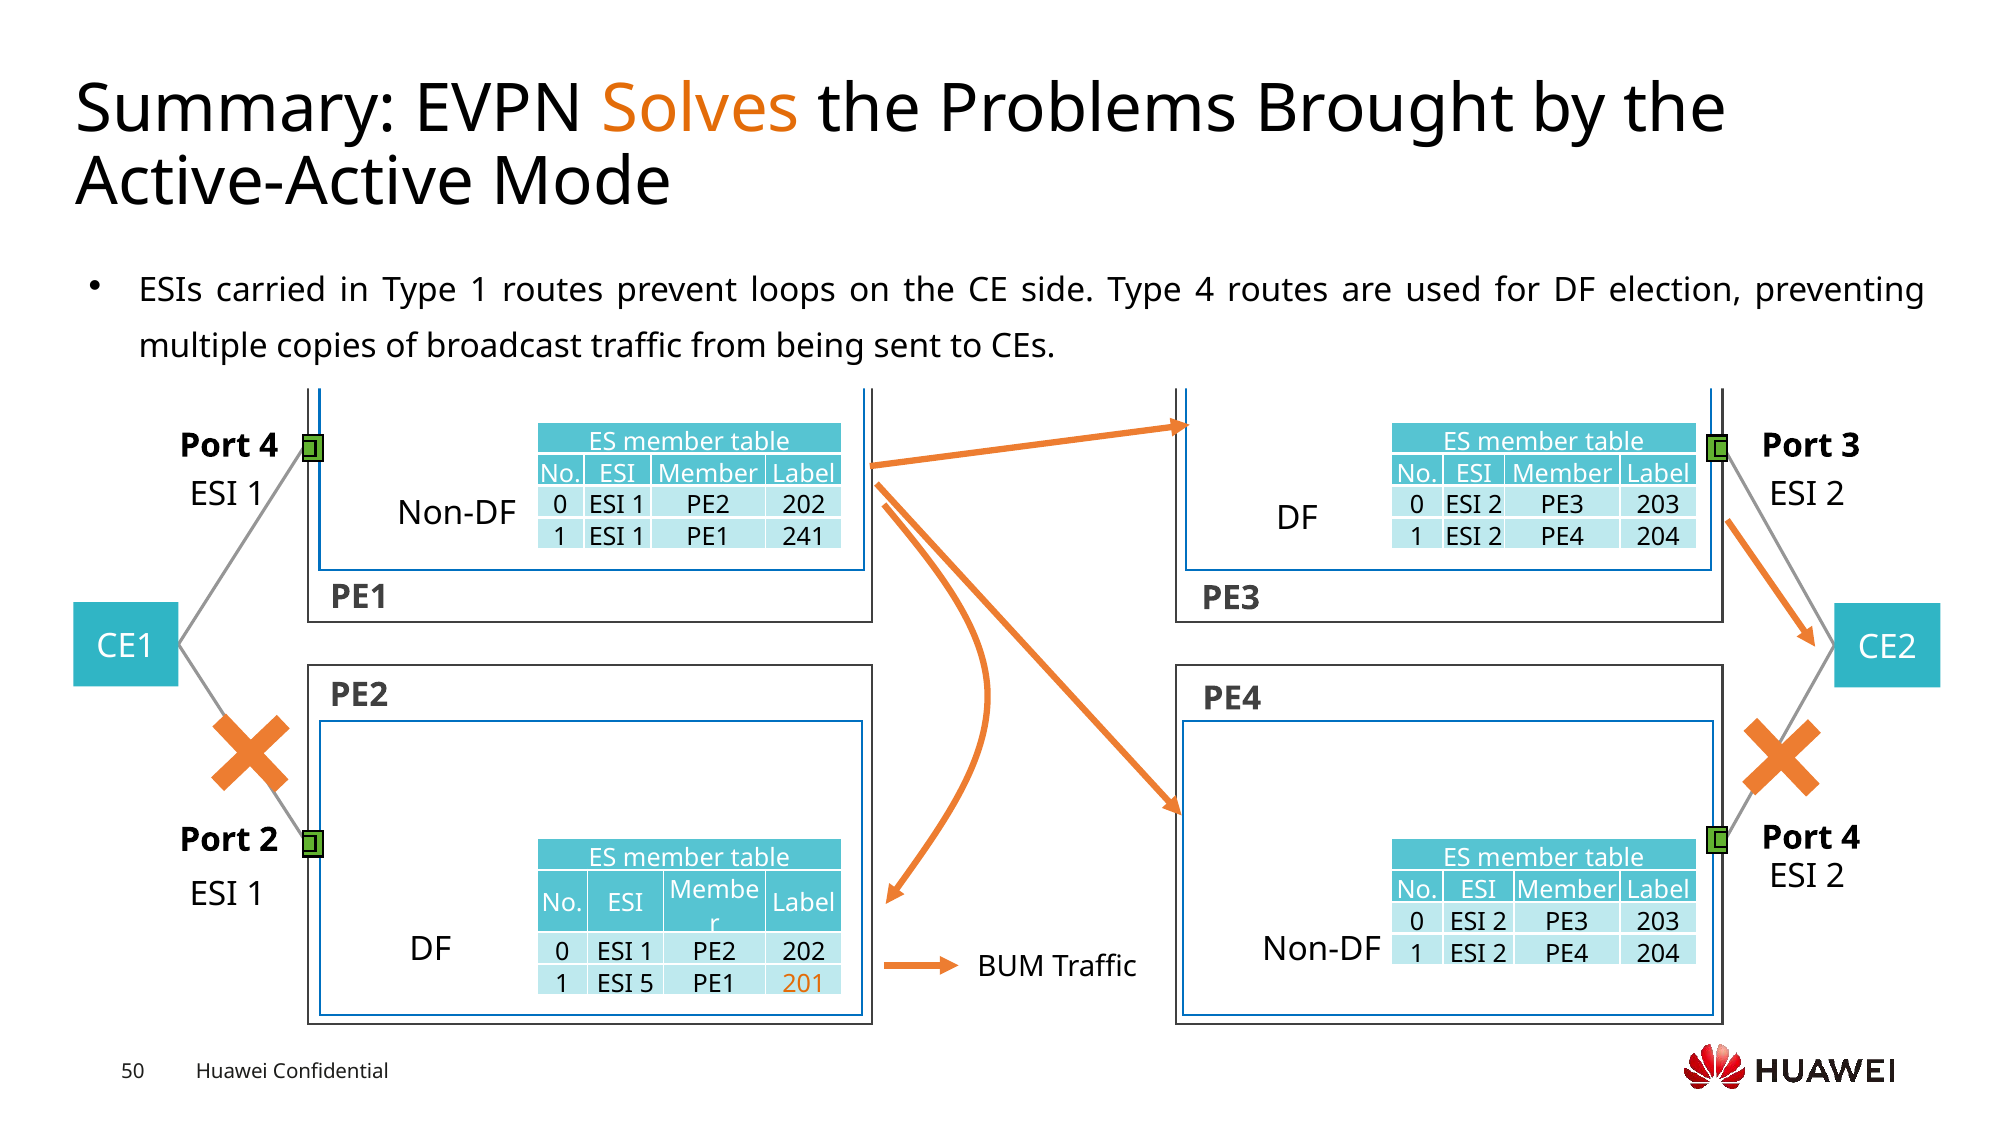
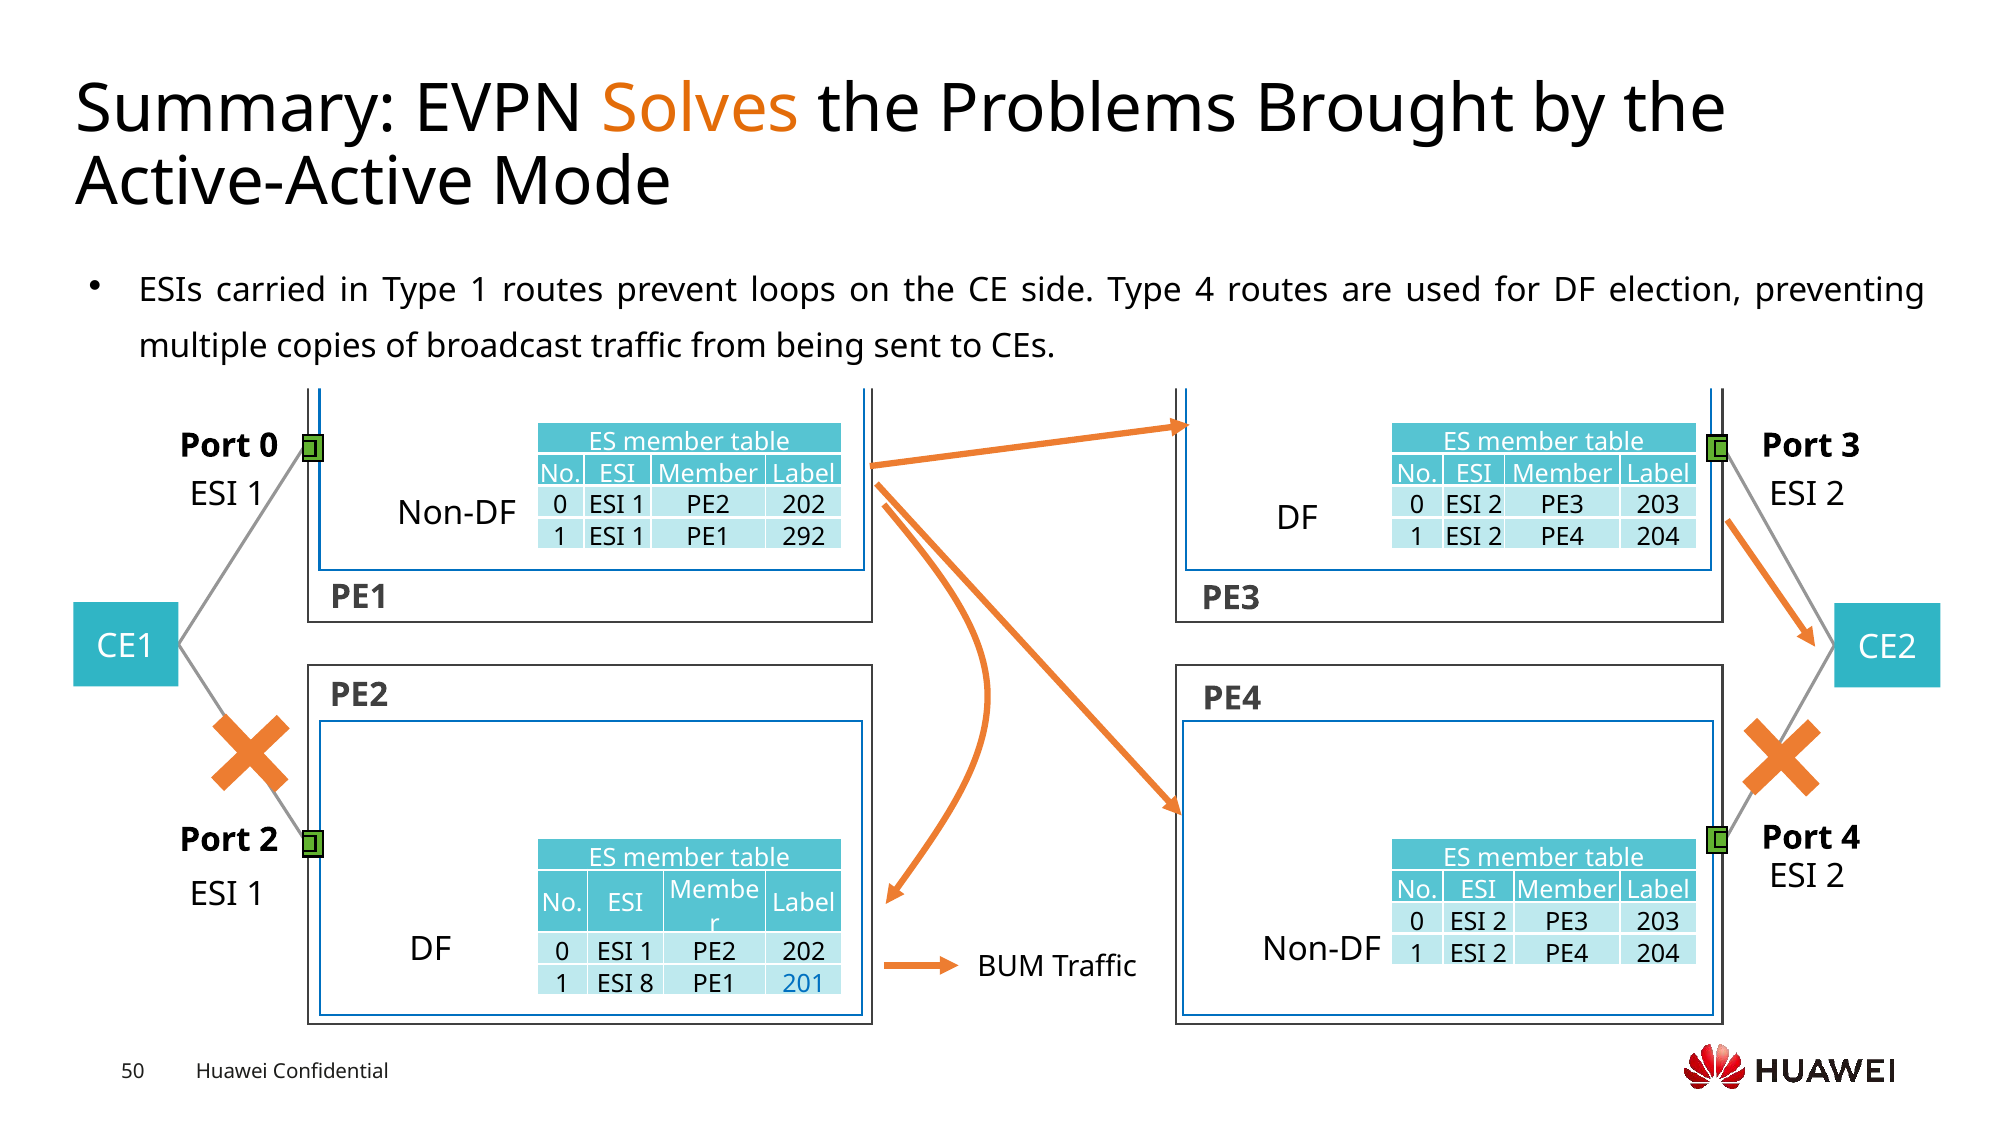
4: 4 -> 0 (269, 446)
241: 241 -> 292 (804, 537)
5: 5 -> 8 (647, 984)
201 colour: orange -> blue (804, 984)
